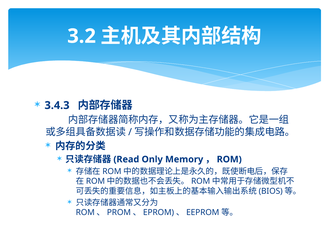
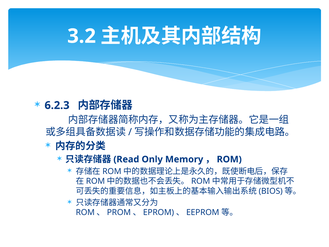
3.4.3: 3.4.3 -> 6.2.3 (57, 105)
